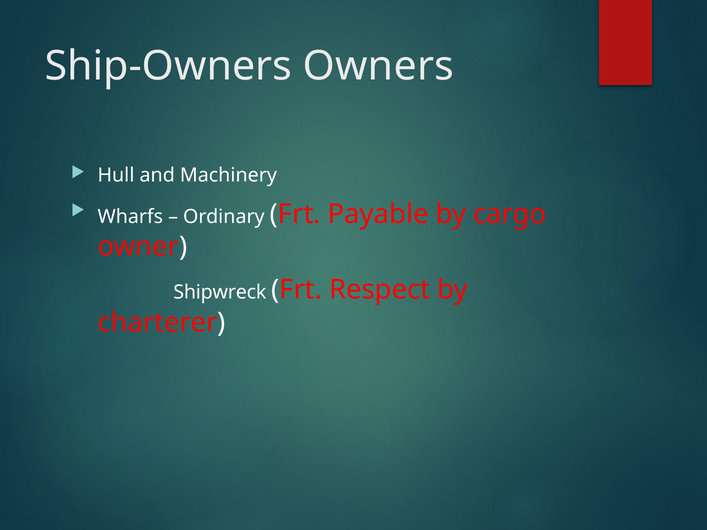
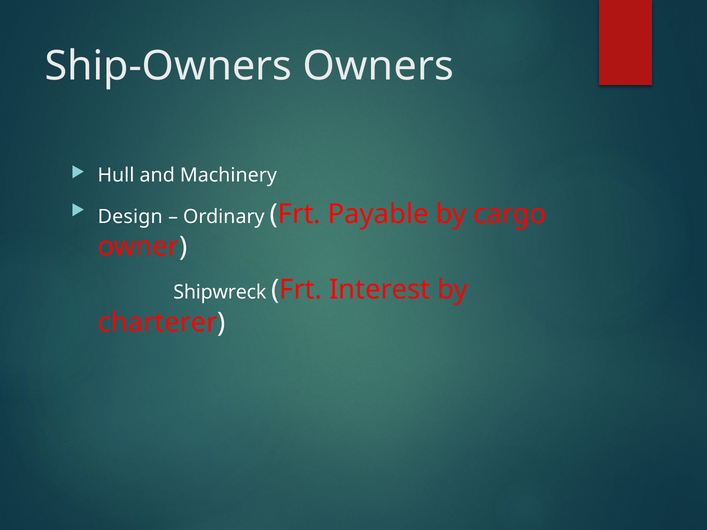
Wharfs: Wharfs -> Design (130, 217)
Respect: Respect -> Interest (380, 290)
